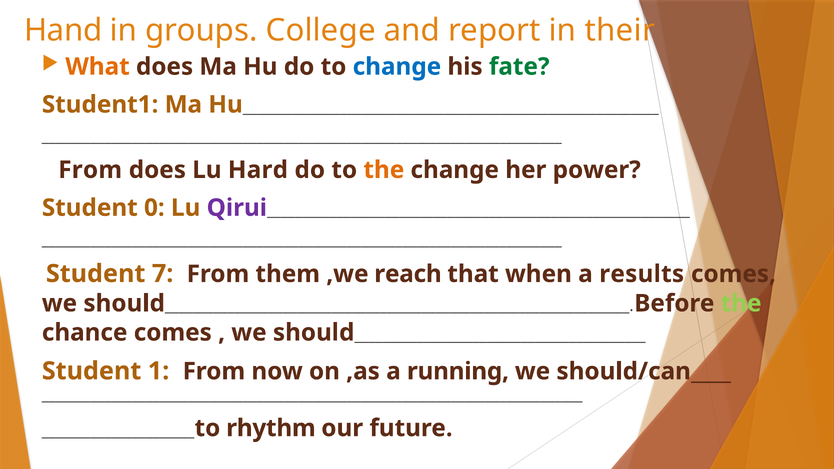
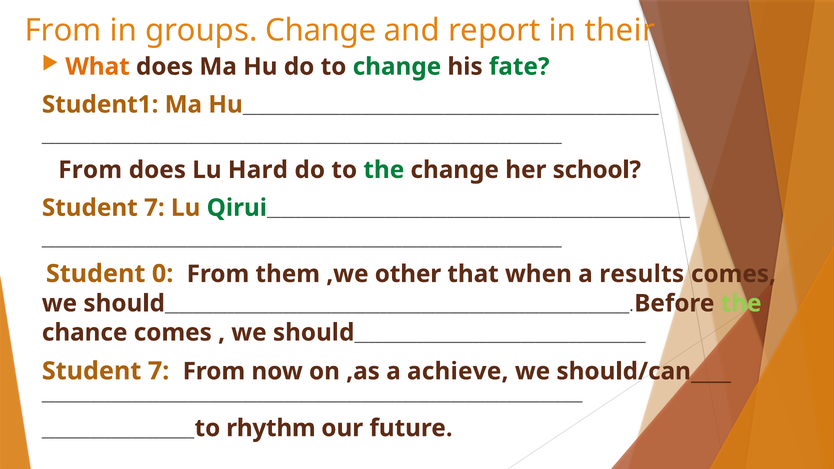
Hand: Hand -> From (63, 31)
groups College: College -> Change (321, 31)
change colour: blue -> green (397, 67)
the colour: orange -> green (384, 170)
power: power -> school (597, 170)
0: 0 -> 7 (154, 208)
Qirui colour: purple -> green (237, 208)
7: 7 -> 0 (163, 274)
reach: reach -> other (408, 274)
1: 1 -> 7 (159, 371)
running: running -> achieve (458, 371)
